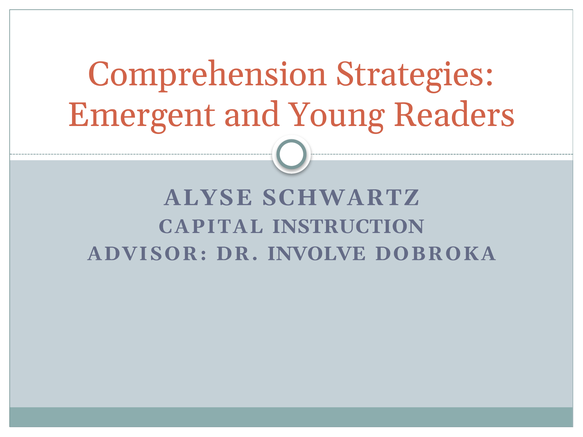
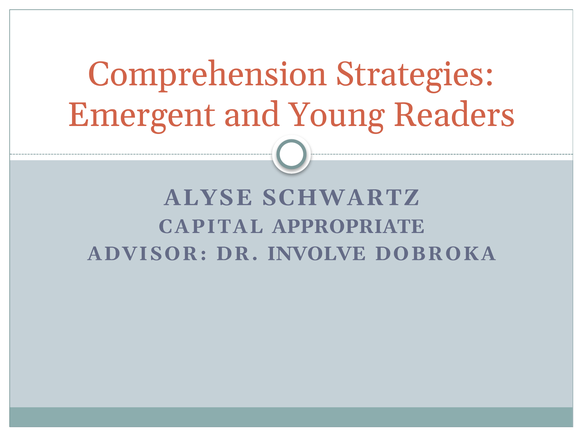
INSTRUCTION: INSTRUCTION -> APPROPRIATE (348, 227)
